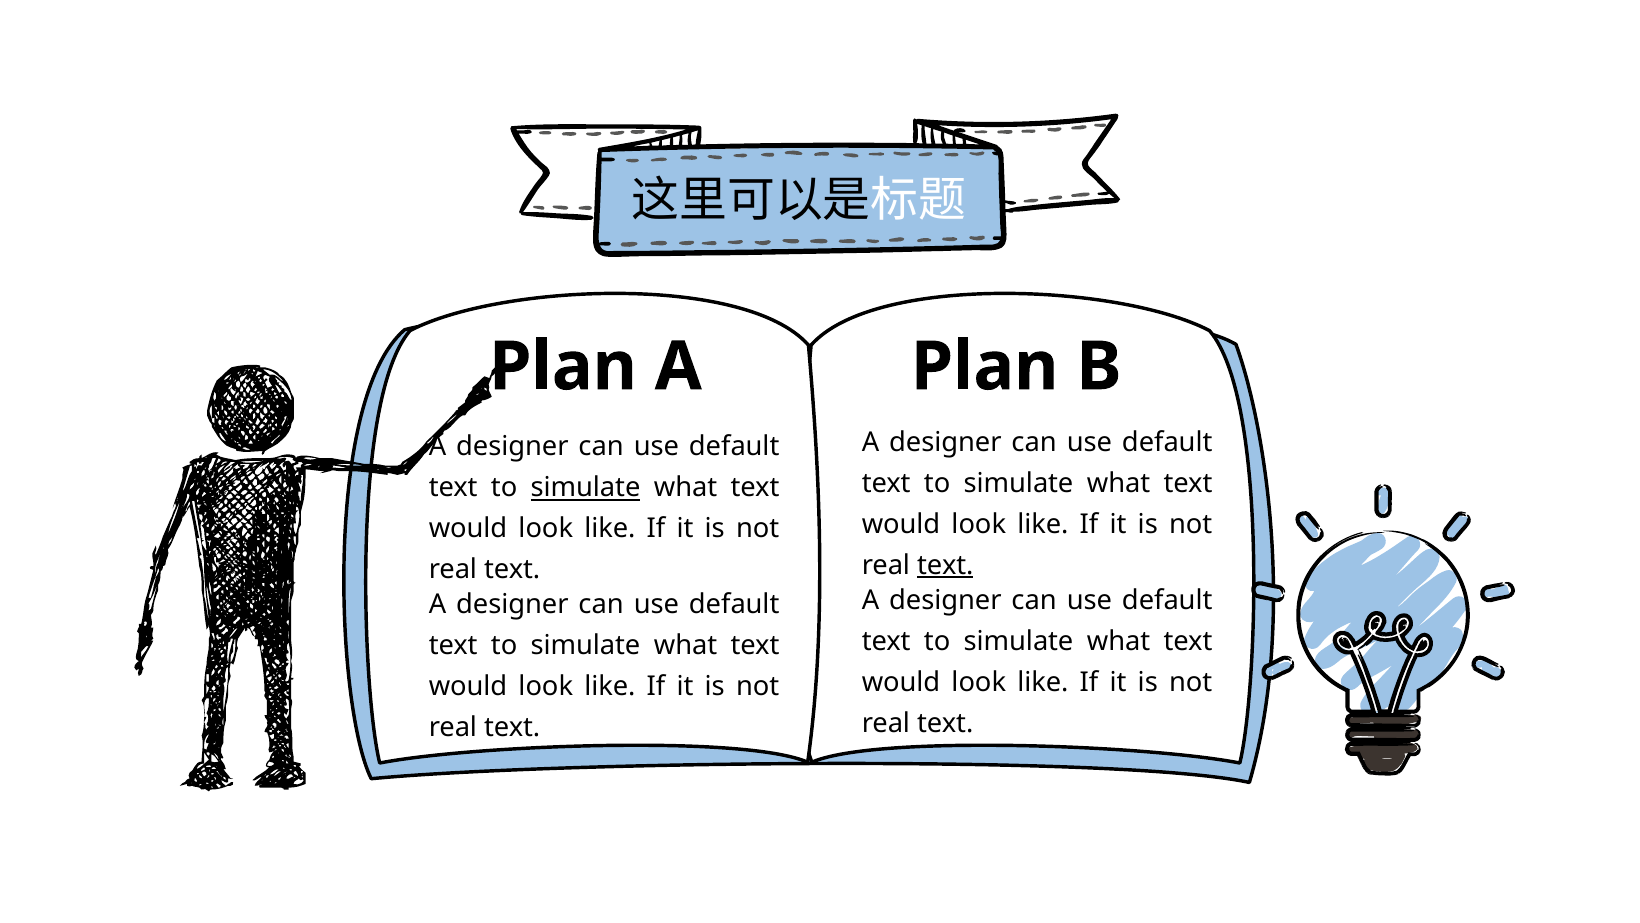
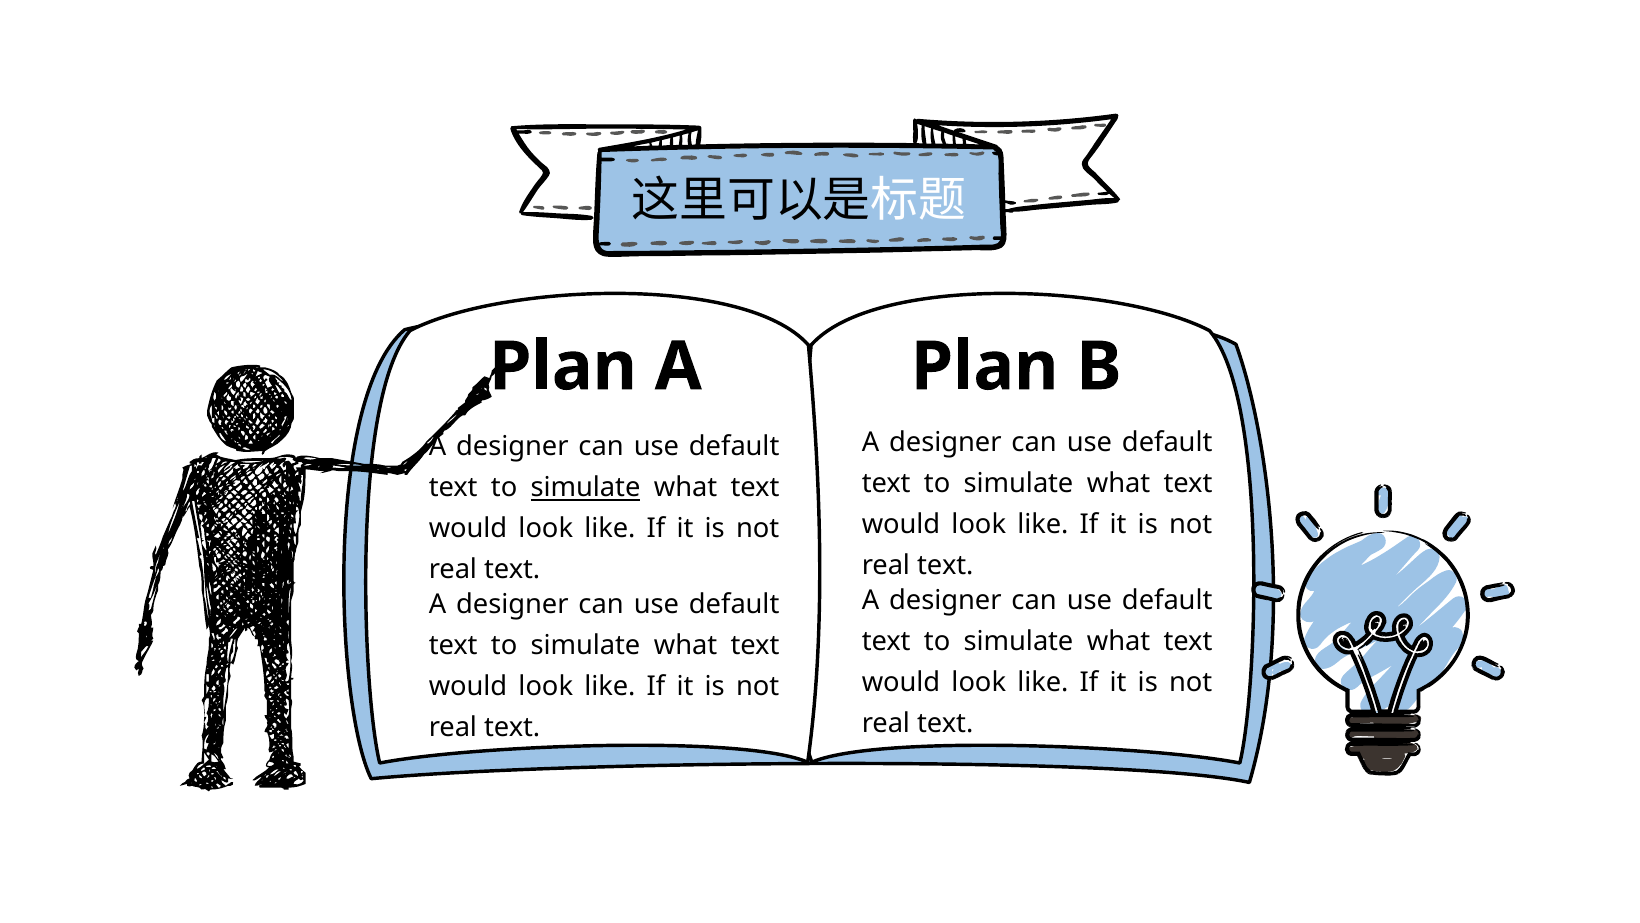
text underline: present -> none (945, 565)
